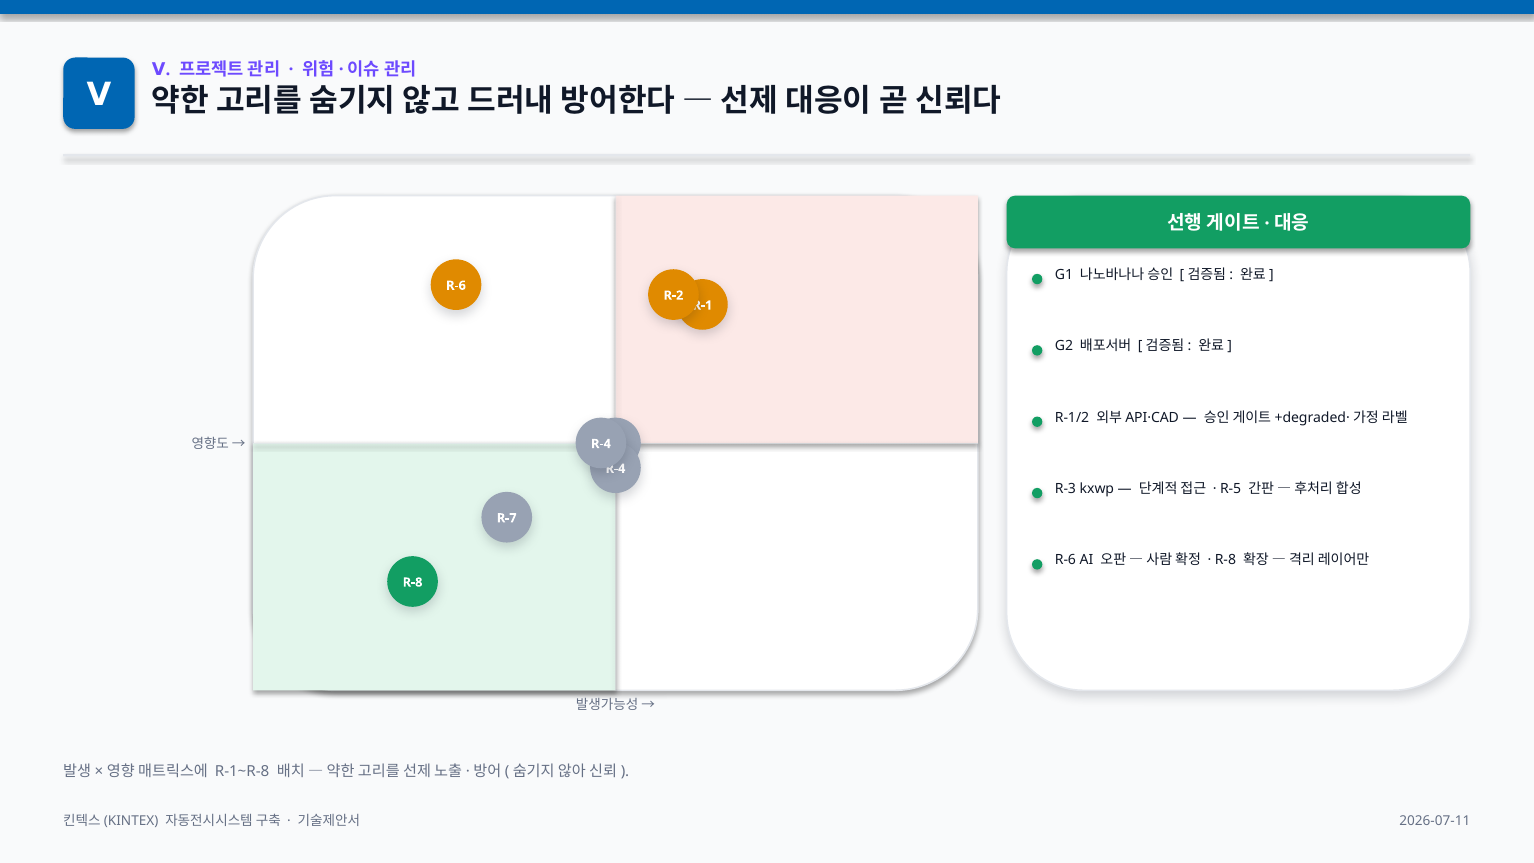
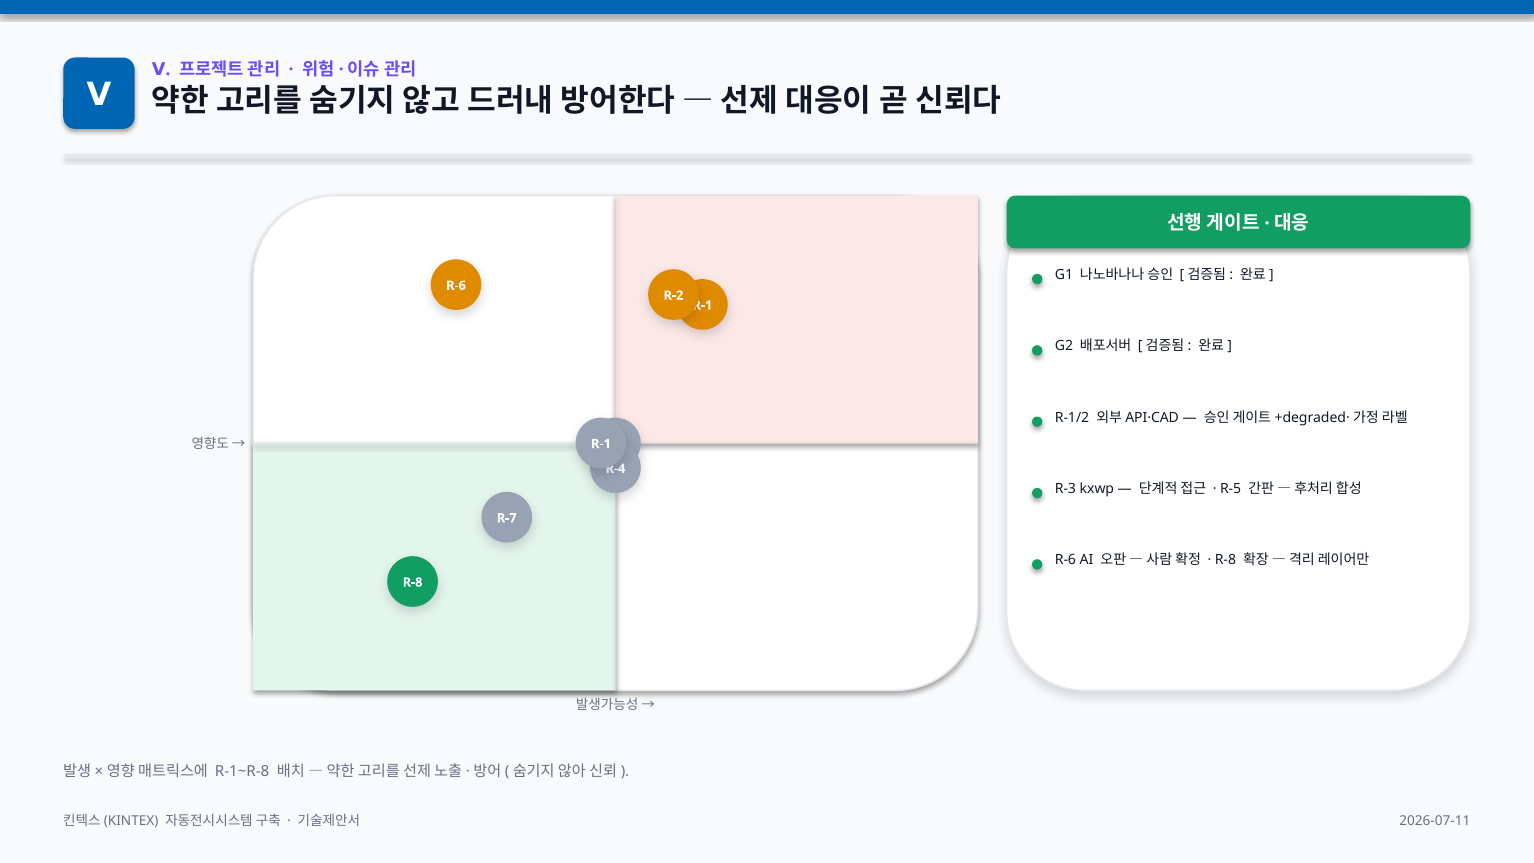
R-4: R-4 -> R-1 (601, 444)
